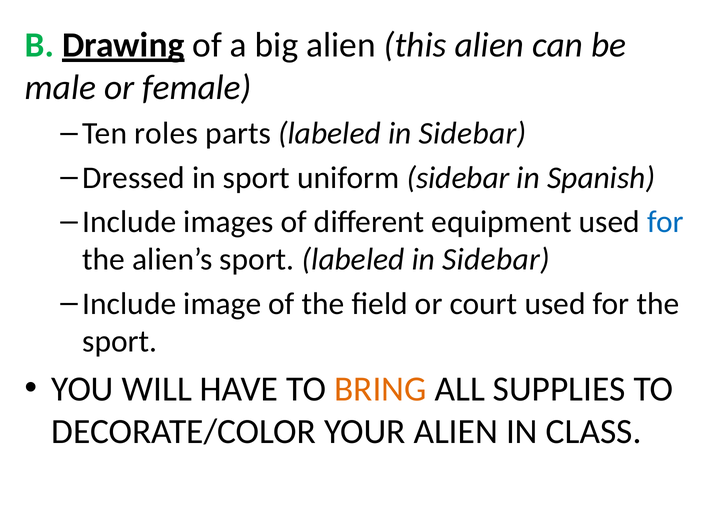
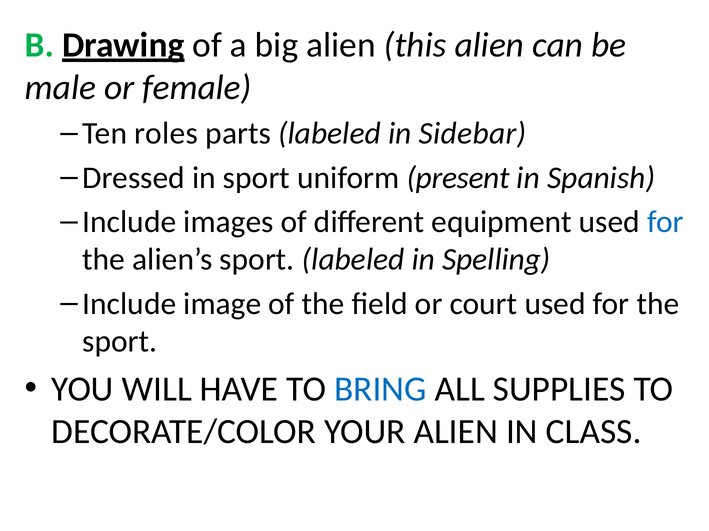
uniform sidebar: sidebar -> present (458, 178)
sport labeled in Sidebar: Sidebar -> Spelling (496, 260)
BRING colour: orange -> blue (380, 390)
